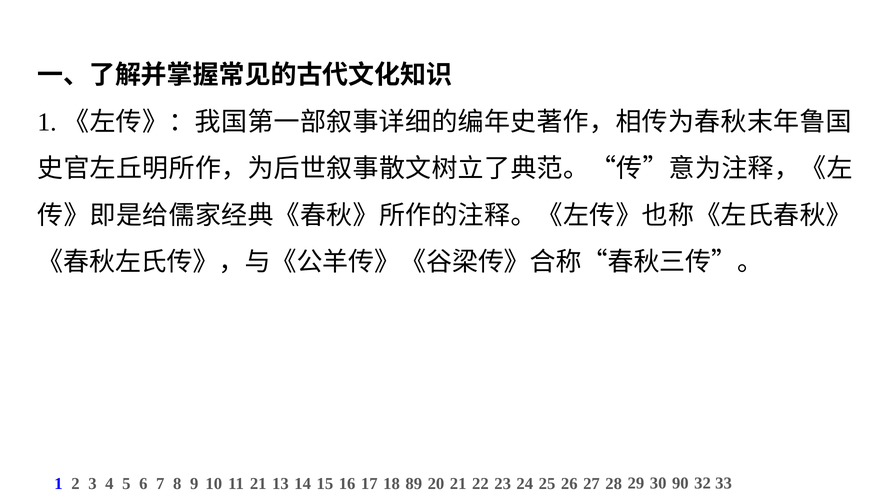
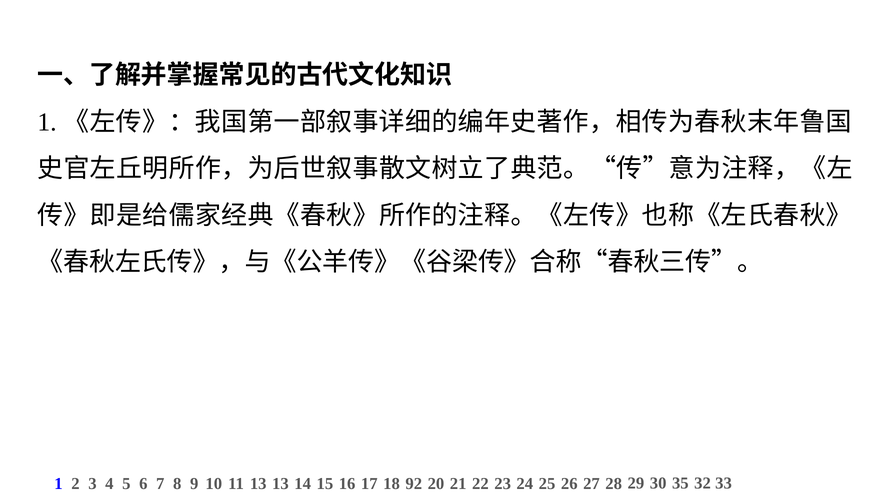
11 21: 21 -> 13 (258, 484)
89: 89 -> 92 (414, 484)
90: 90 -> 35 (680, 483)
